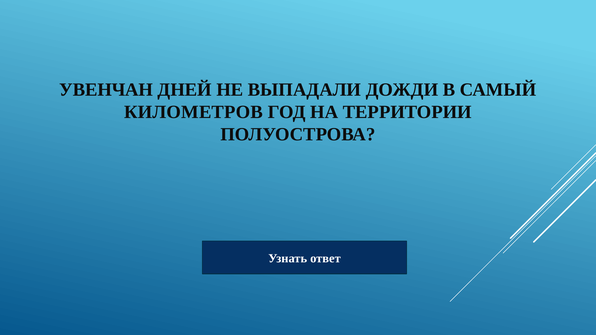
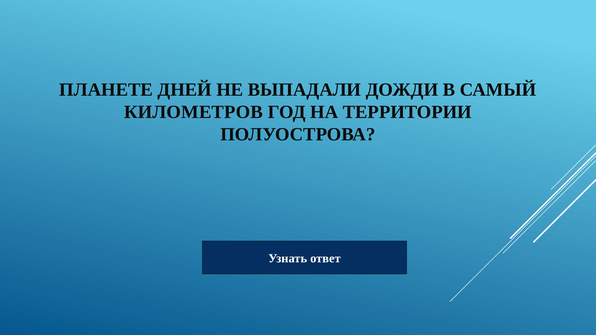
УВЕНЧАН: УВЕНЧАН -> ПЛАНЕТЕ (106, 90)
